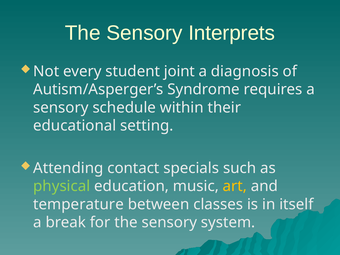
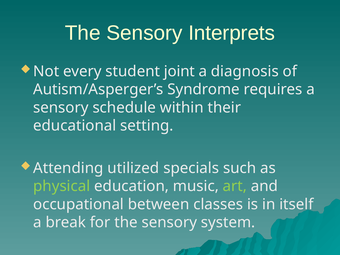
contact: contact -> utilized (133, 168)
art colour: yellow -> light green (235, 186)
temperature: temperature -> occupational (79, 204)
